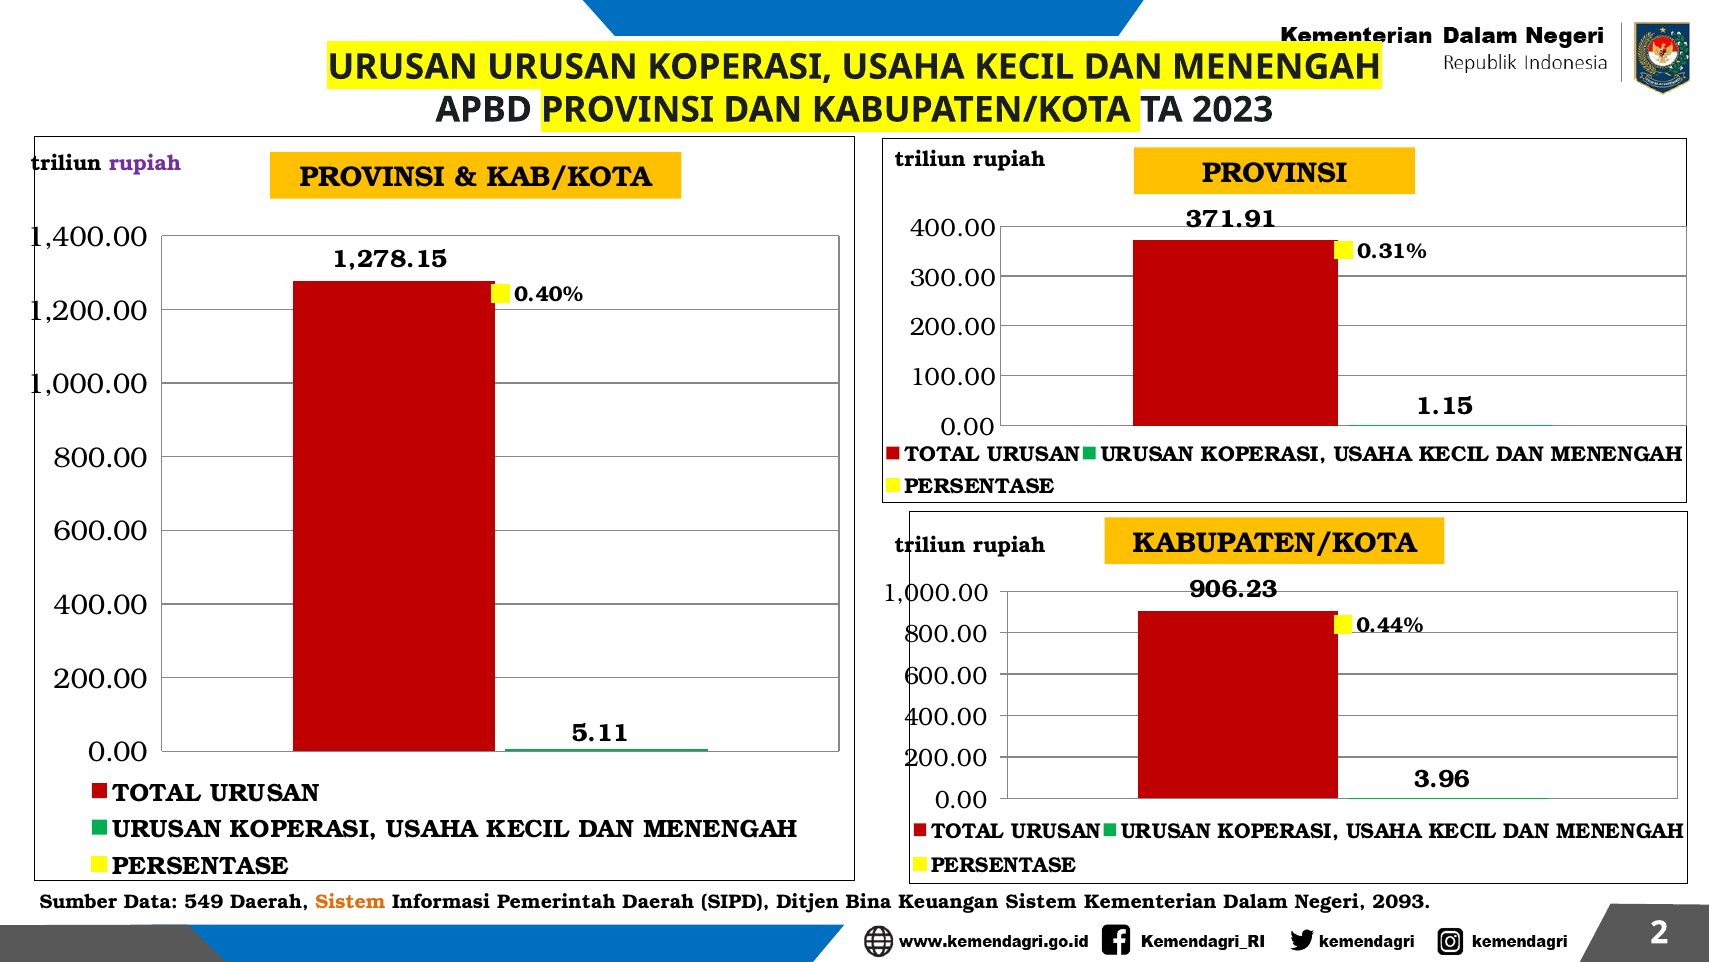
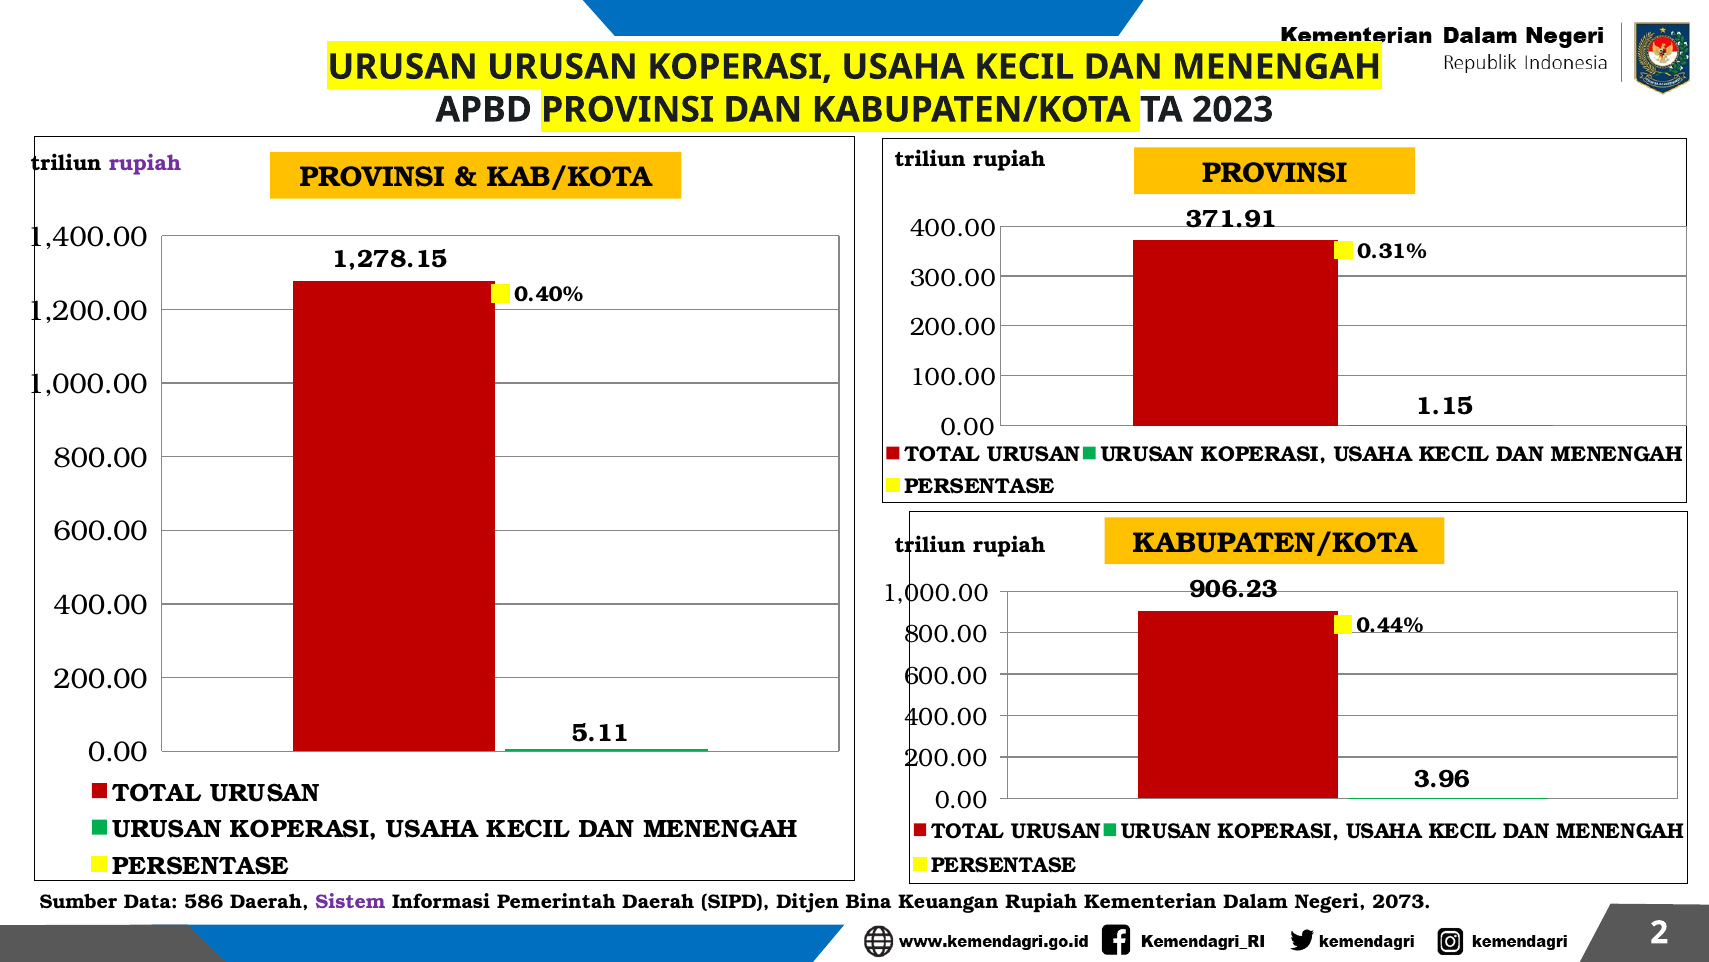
549: 549 -> 586 (204, 902)
Sistem colour: orange -> purple (350, 902)
Keuangan Sistem: Sistem -> Rupiah (1041, 902)
2093: 2093 -> 2073 (1402, 902)
